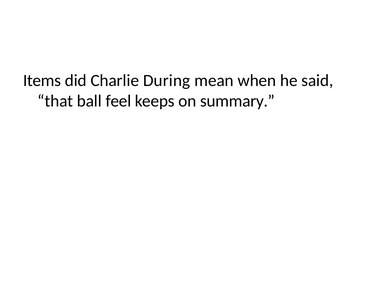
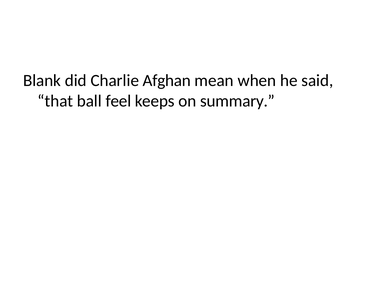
Items: Items -> Blank (42, 81)
During: During -> Afghan (167, 81)
